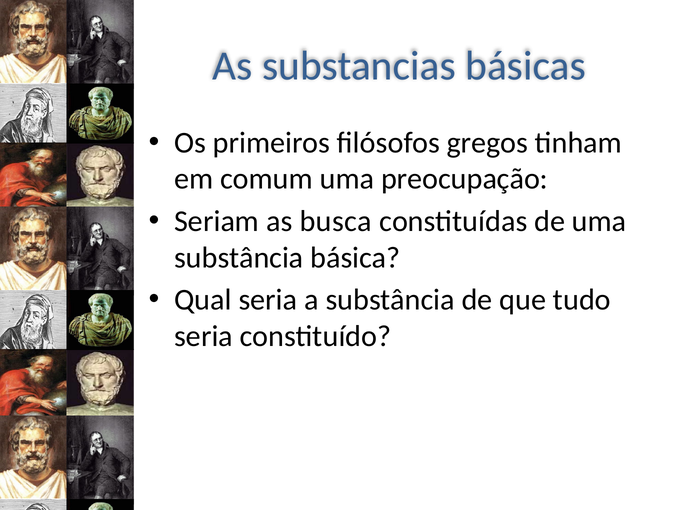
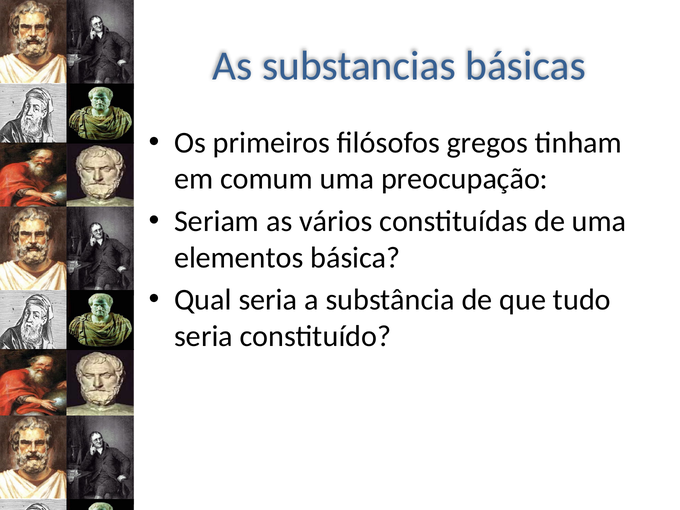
busca: busca -> vários (336, 221)
substância: substância -> elementos (239, 258)
